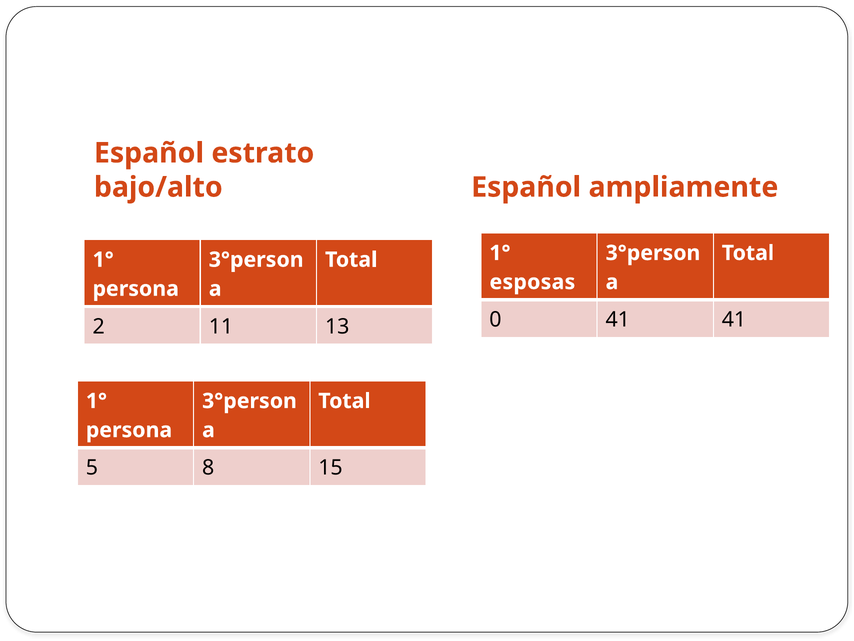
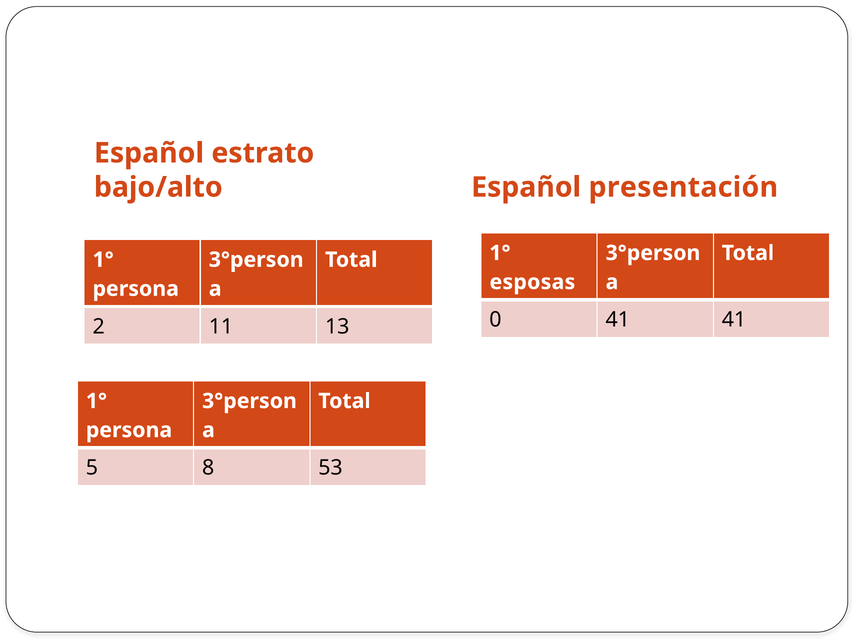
ampliamente: ampliamente -> presentación (683, 187)
15: 15 -> 53 (330, 467)
